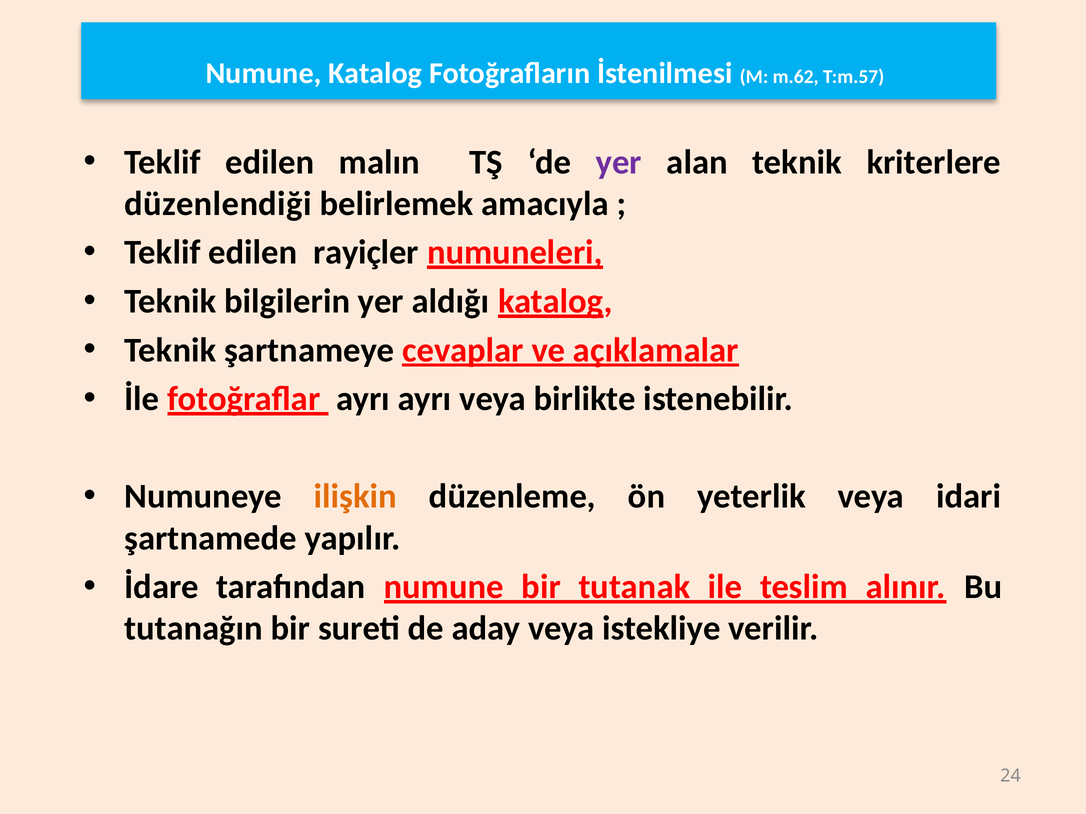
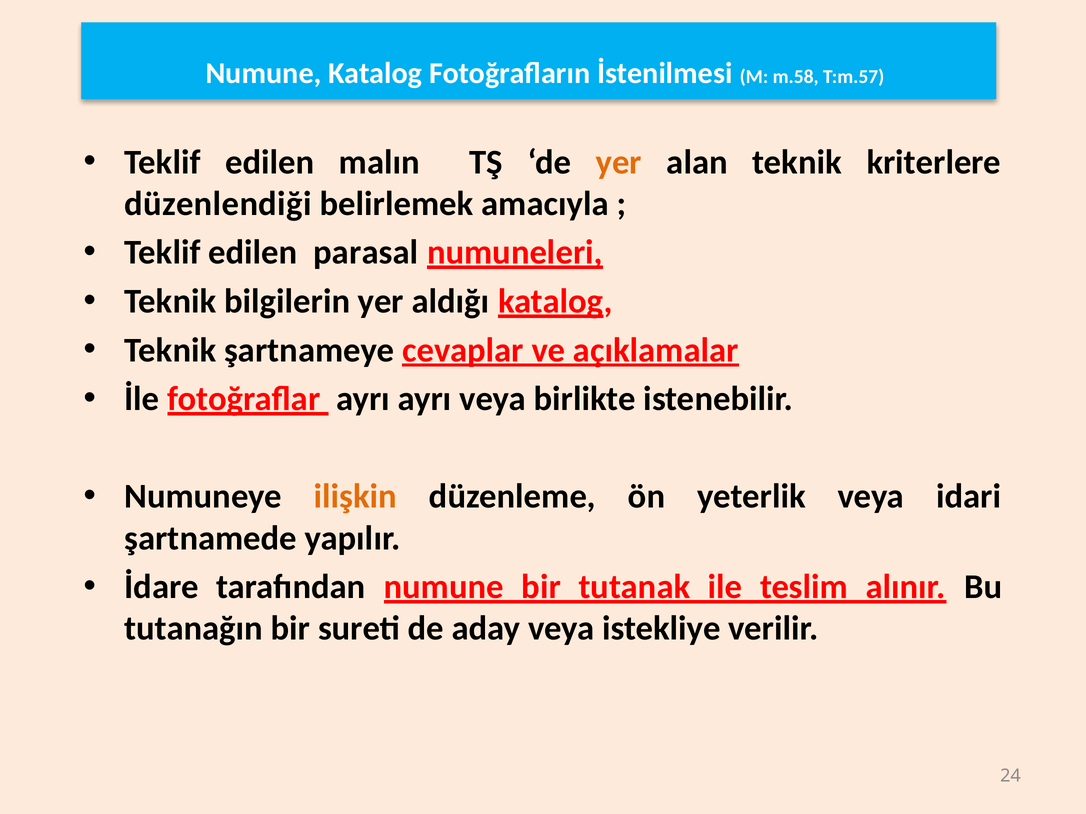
m.62: m.62 -> m.58 (796, 77)
yer colour: purple -> orange (619, 162)
rayiçler: rayiçler -> parasal (366, 253)
